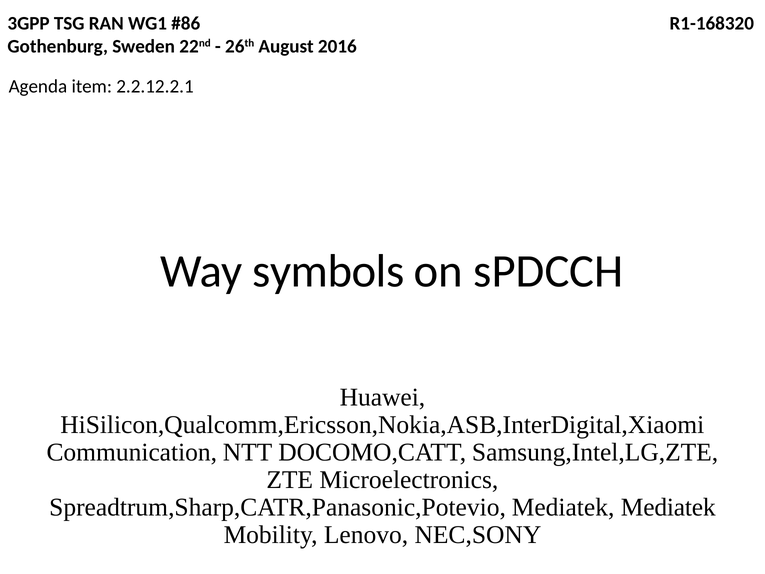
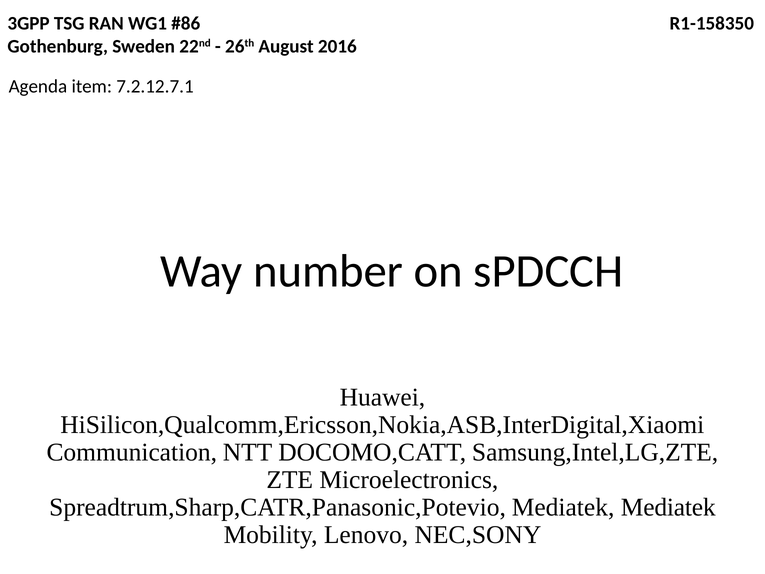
R1-168320: R1-168320 -> R1-158350 (712, 23)
2.2.12.2.1: 2.2.12.2.1 -> 7.2.12.7.1 (155, 87)
symbols: symbols -> number (328, 271)
